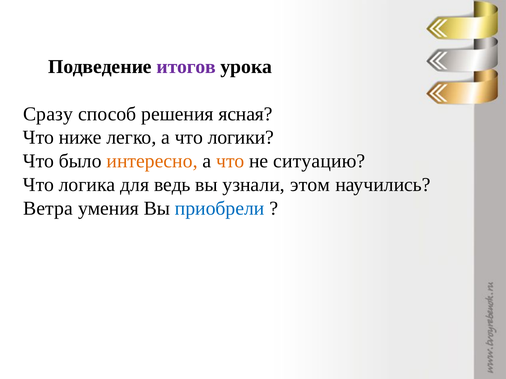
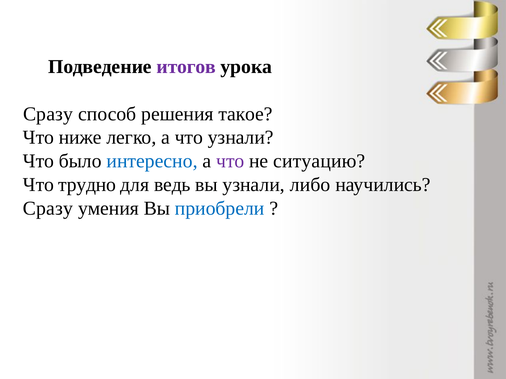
ясная: ясная -> такое (245, 114)
что логики: логики -> узнали (241, 138)
интересно colour: orange -> blue (152, 161)
что colour: orange -> purple (230, 161)
логика: логика -> трудно (87, 185)
этом: этом -> либо (310, 185)
Ветра: Ветра -> Сразу (48, 209)
